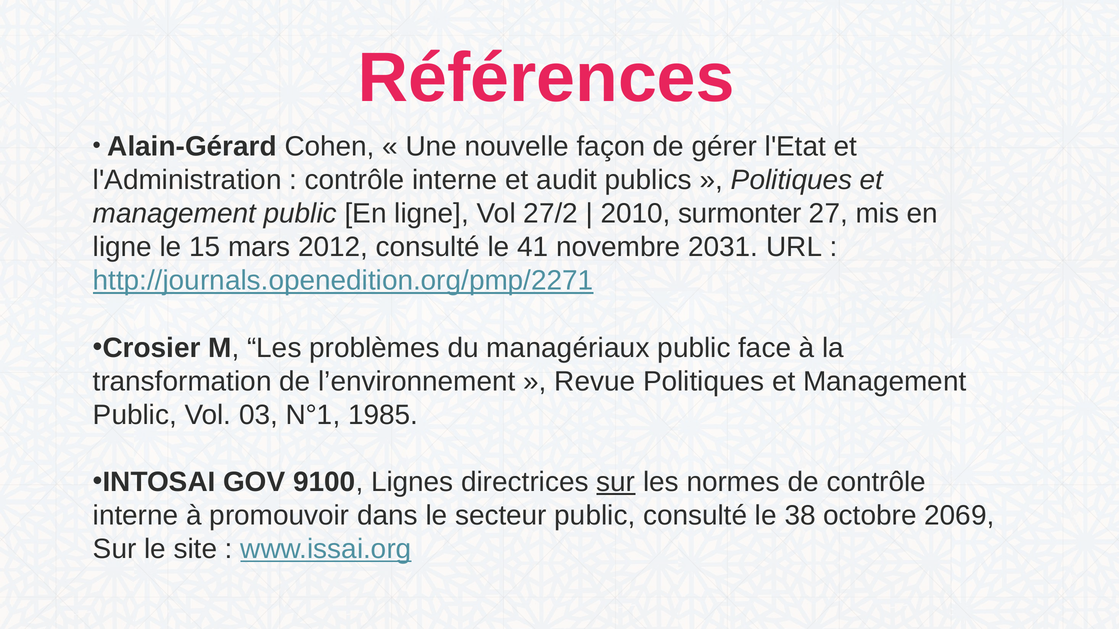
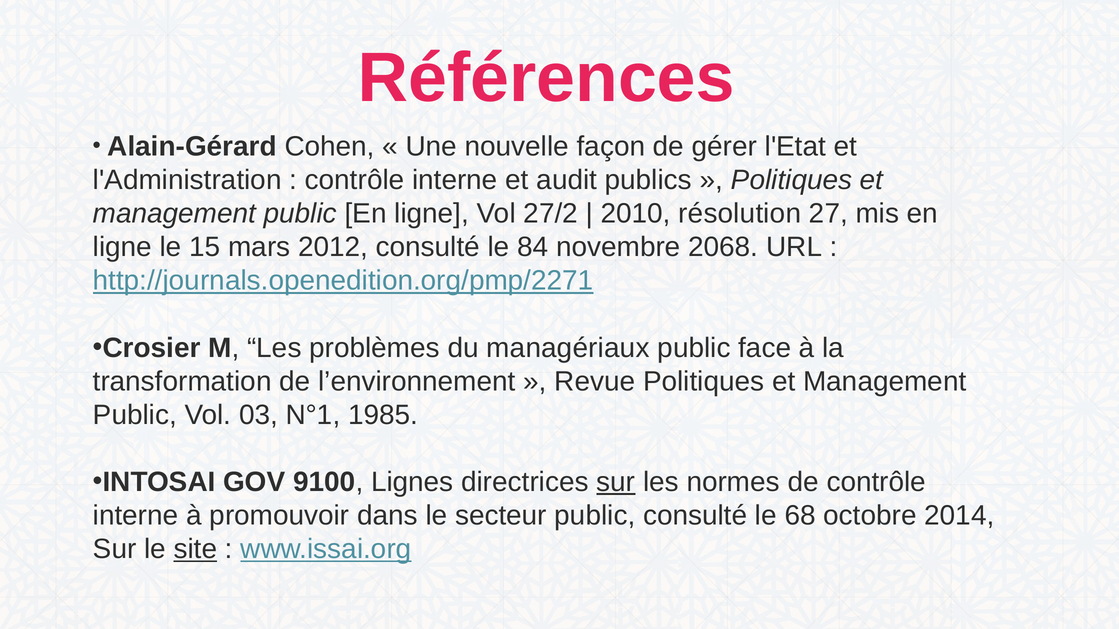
surmonter: surmonter -> résolution (740, 214)
41: 41 -> 84 (533, 247)
2031: 2031 -> 2068 (723, 247)
38: 38 -> 68 (800, 516)
2069: 2069 -> 2014 (959, 516)
site underline: none -> present (195, 549)
